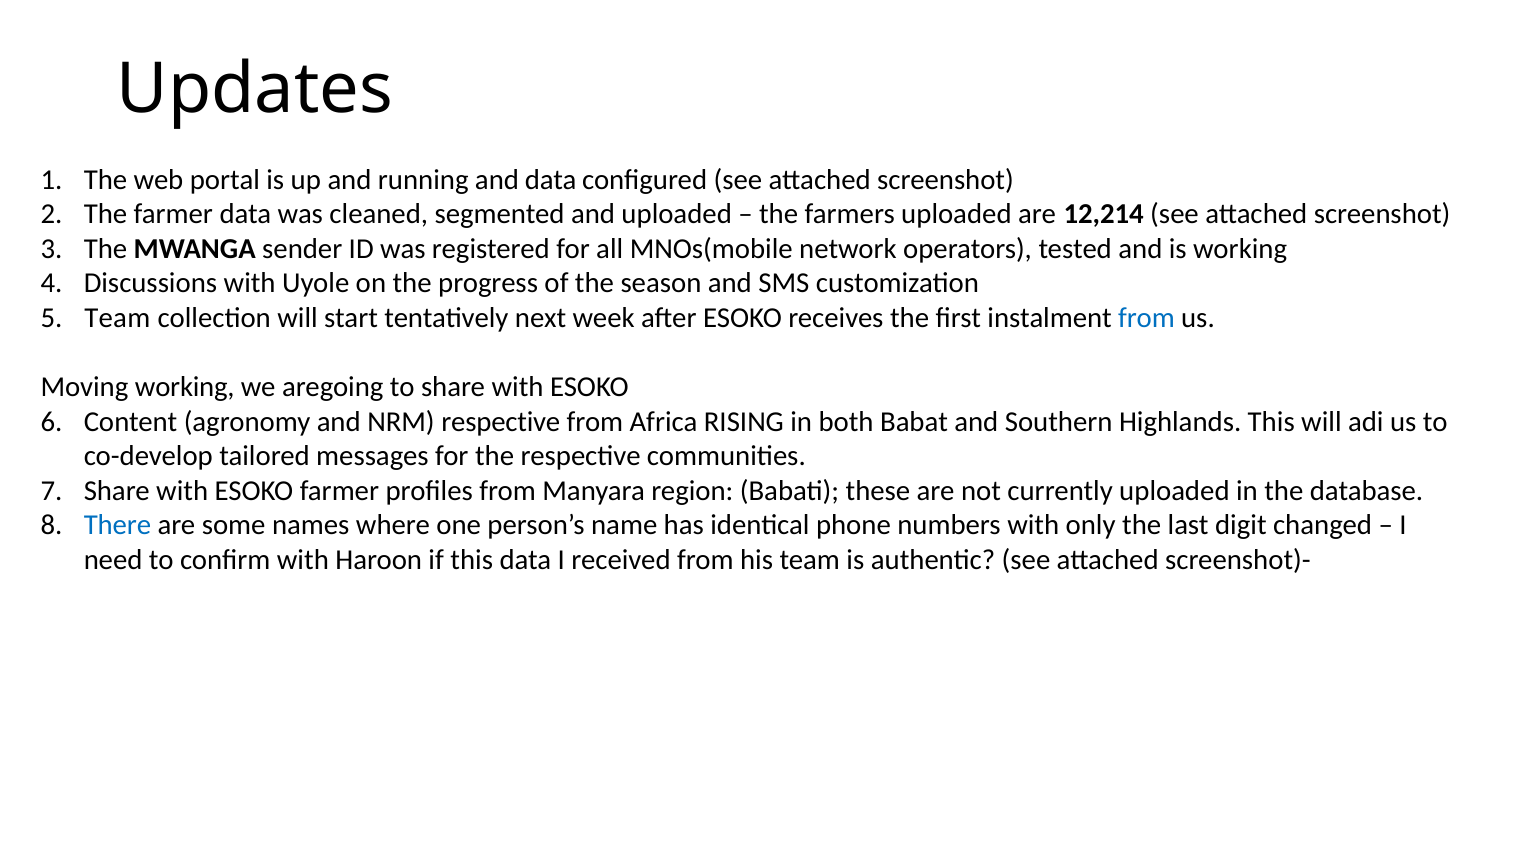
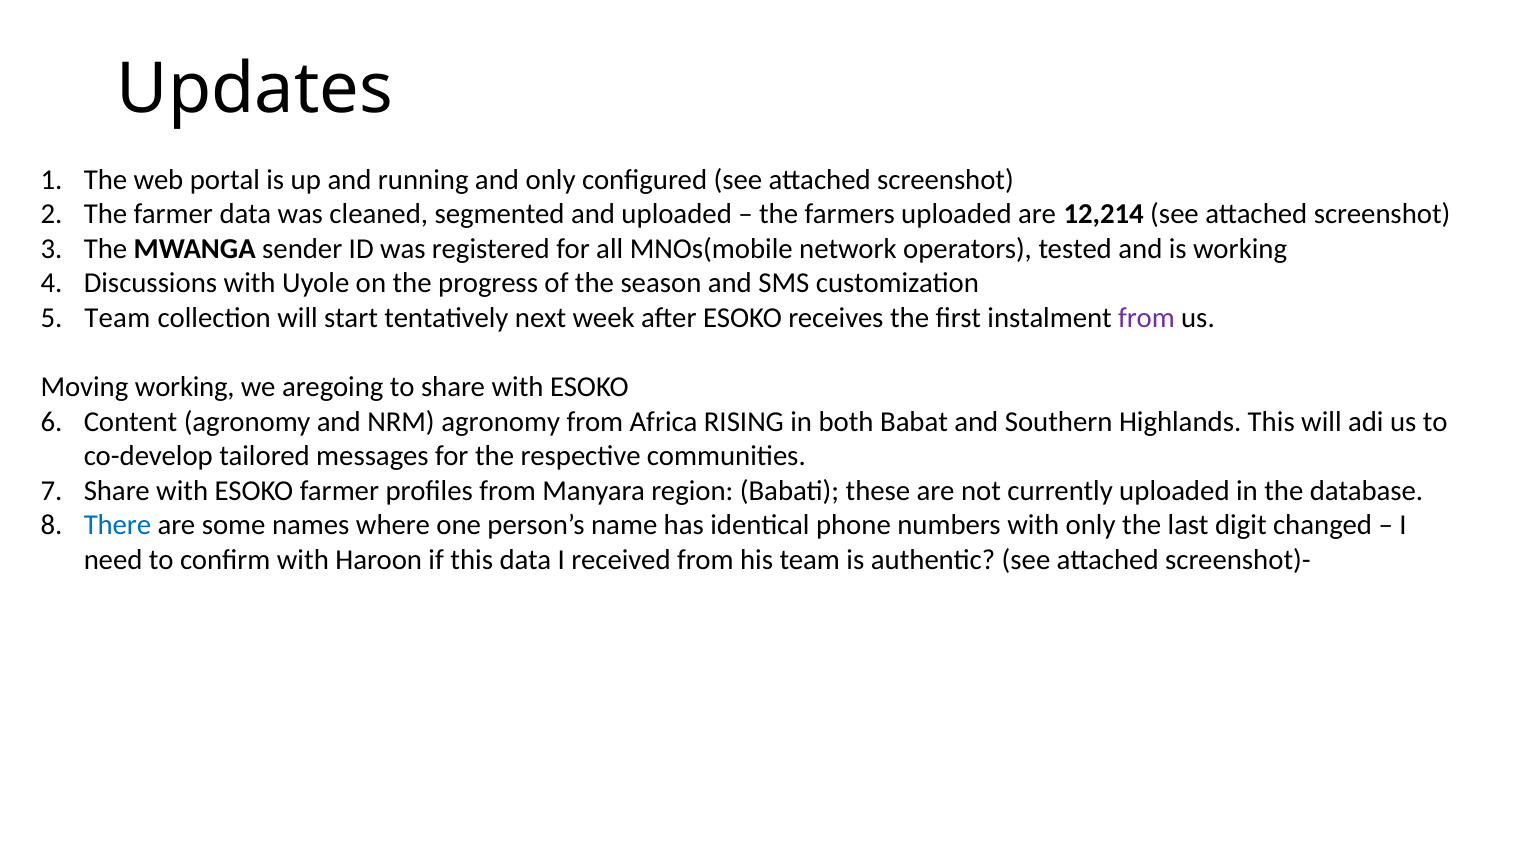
and data: data -> only (551, 180)
from colour: blue -> purple (1146, 318)
NRM respective: respective -> agronomy (501, 421)
